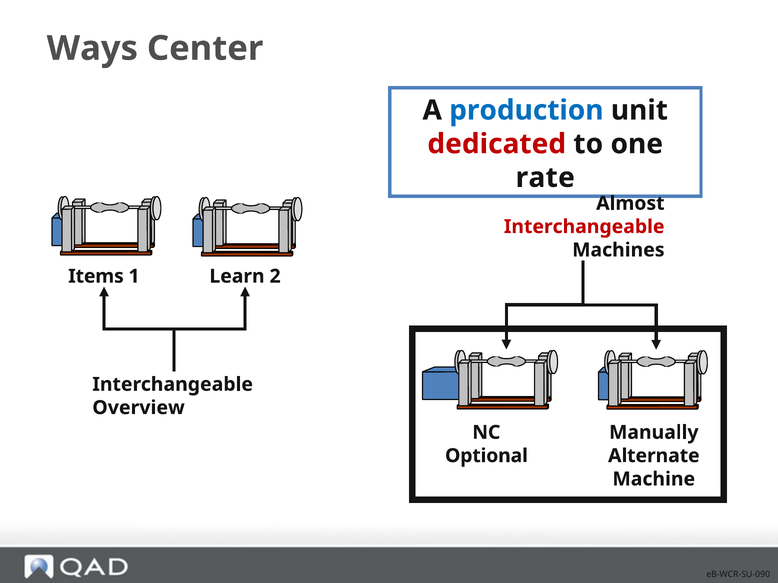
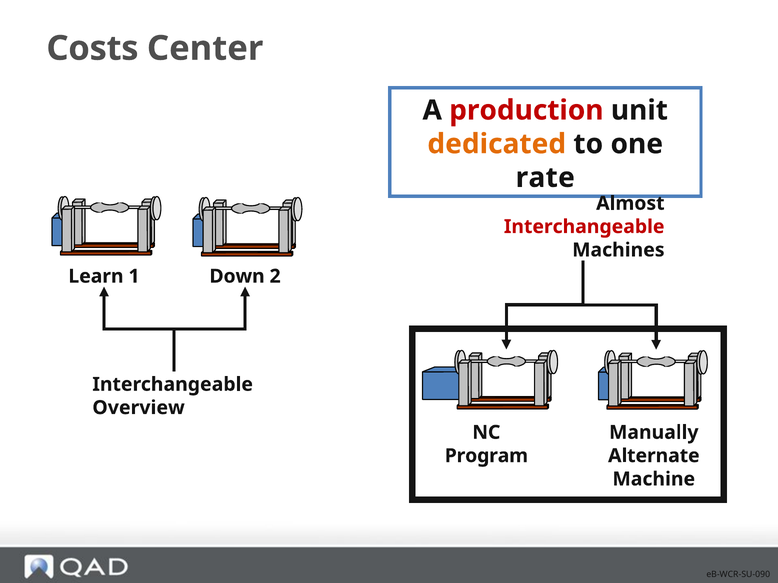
Ways: Ways -> Costs (92, 48)
production colour: blue -> red (526, 110)
dedicated colour: red -> orange (497, 144)
Items: Items -> Learn (96, 277)
Learn: Learn -> Down (237, 277)
Optional: Optional -> Program (486, 456)
